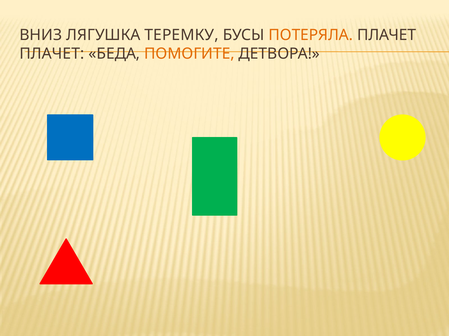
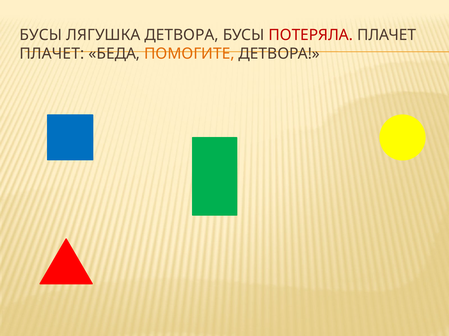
ВНИЗ: ВНИЗ -> БУСЫ (41, 35)
ЛЯГУШКА ТЕРЕМКУ: ТЕРЕМКУ -> ДЕТВОРА (182, 35)
ПОТЕРЯЛА colour: orange -> red (311, 35)
